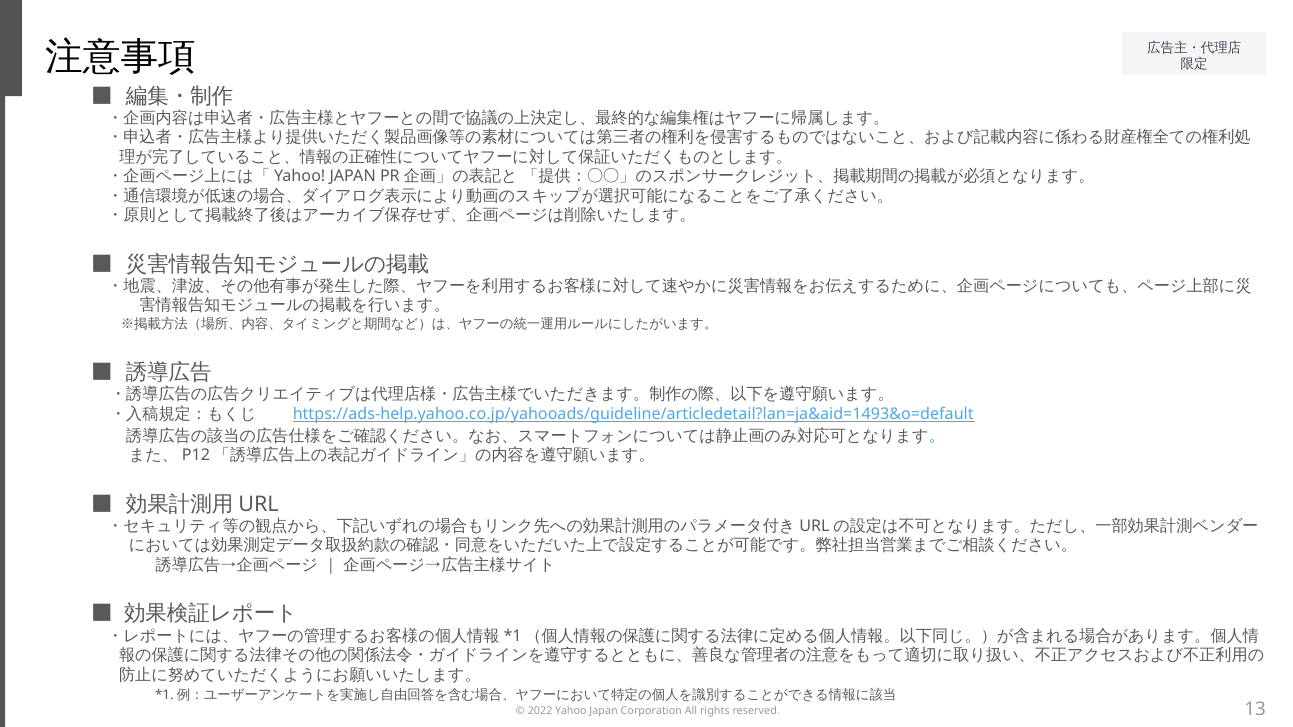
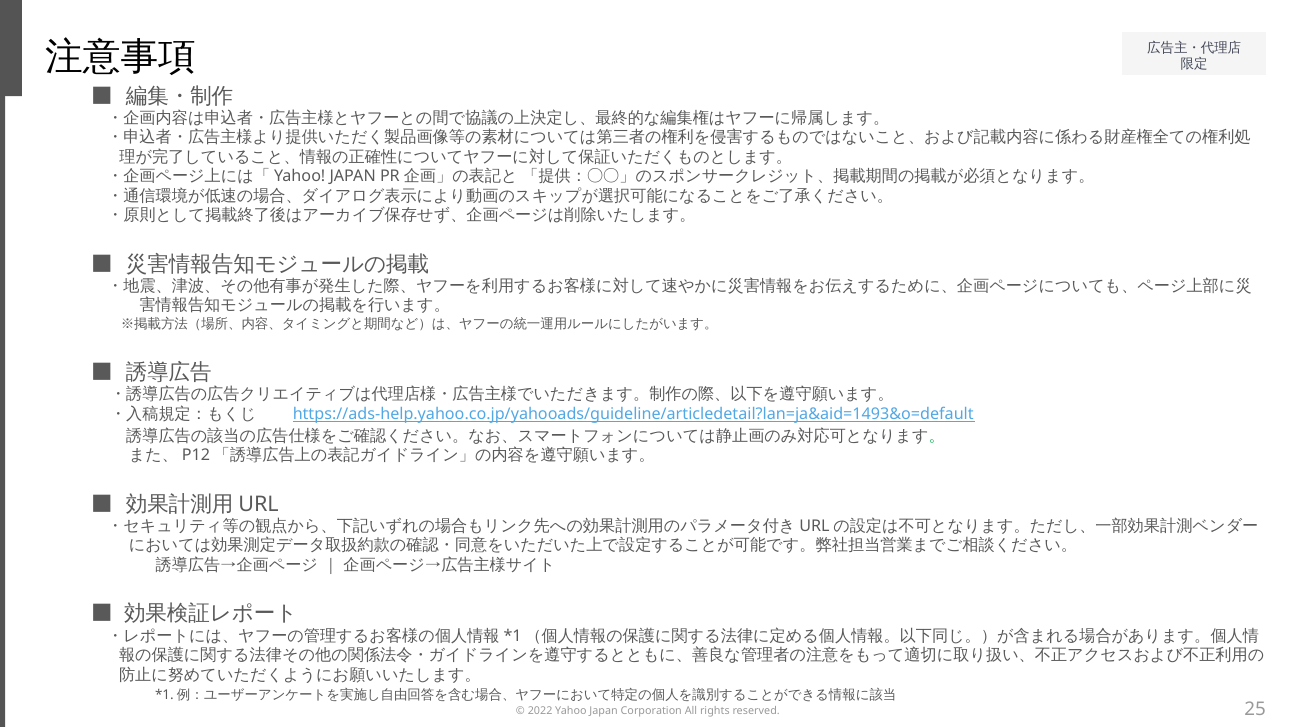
13: 13 -> 25 (1255, 709)
